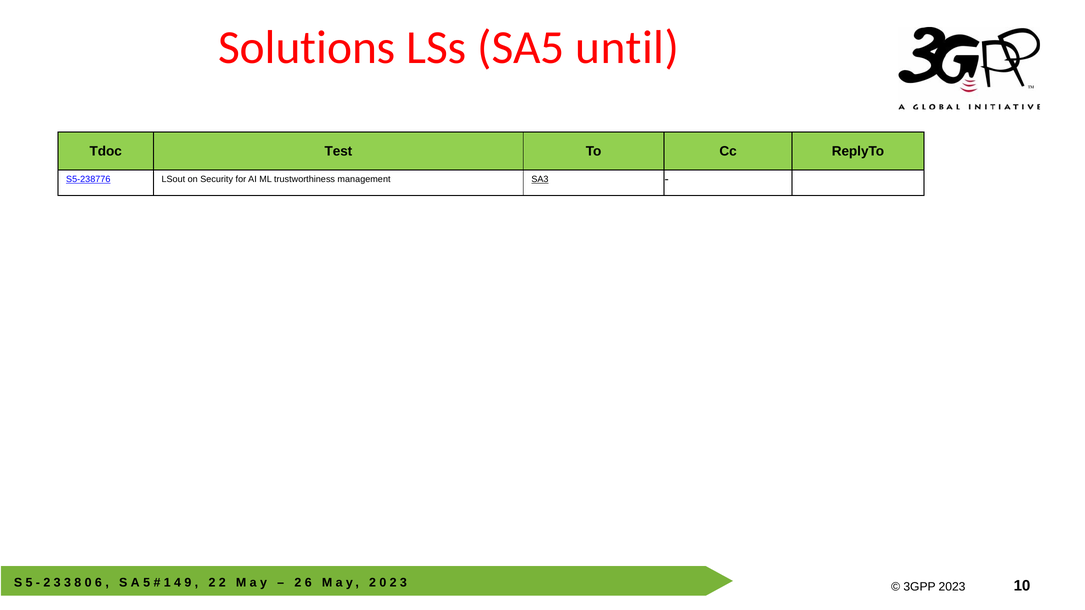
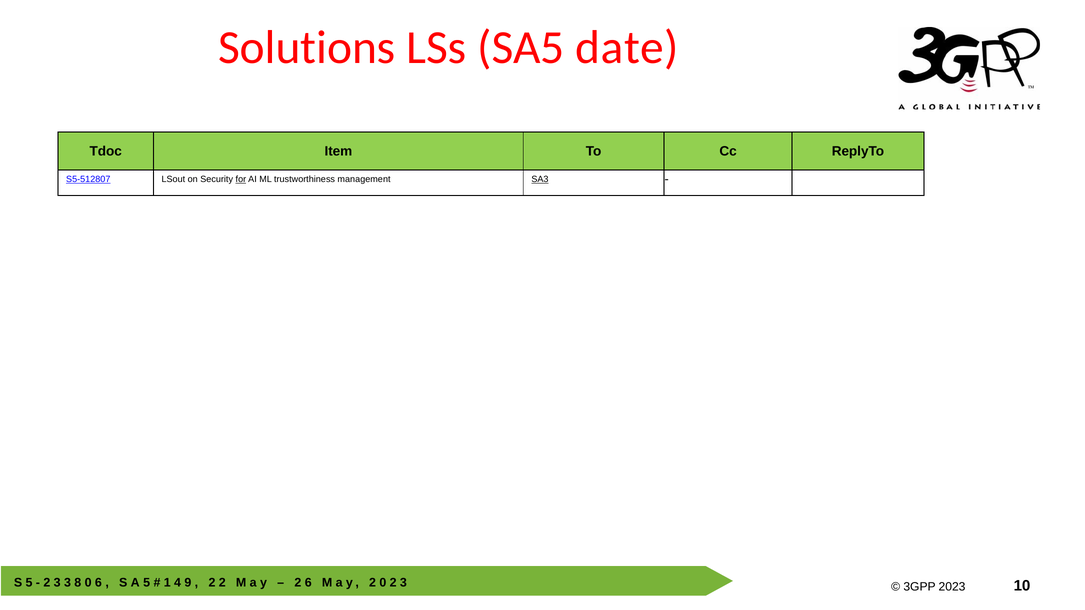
until: until -> date (627, 48)
Test: Test -> Item (338, 151)
S5‑238776: S5‑238776 -> S5‑512807 (88, 179)
for underline: none -> present (241, 179)
